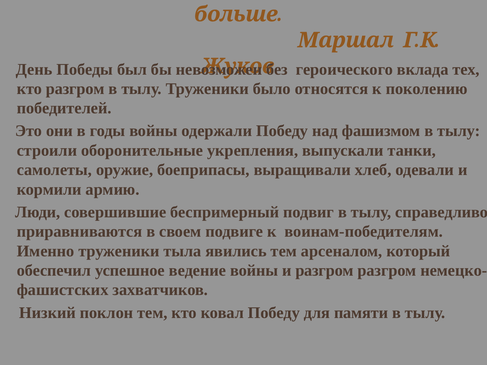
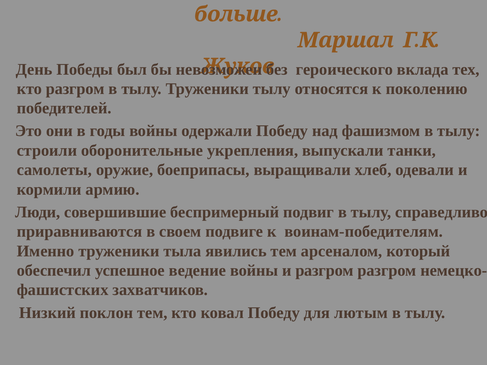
Труженики было: было -> тылу (272, 89)
памяти: памяти -> лютым (361, 313)
